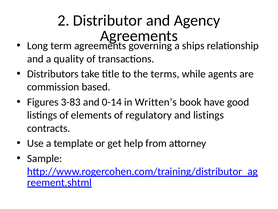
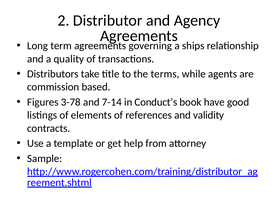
3-83: 3-83 -> 3-78 (71, 102)
0-14: 0-14 -> 7-14 (112, 102)
Written’s: Written’s -> Conduct’s (156, 102)
regulatory: regulatory -> references (149, 115)
and listings: listings -> validity (209, 115)
